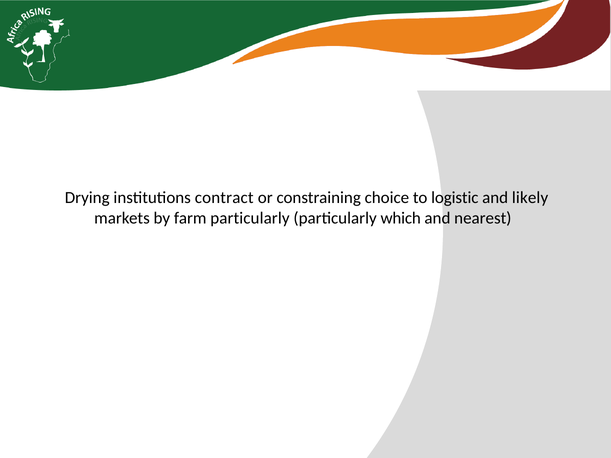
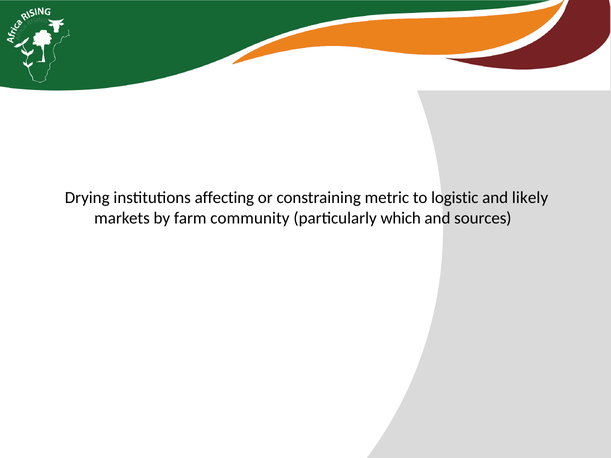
contract: contract -> affecting (224, 198)
choice: choice -> metric (387, 198)
farm particularly: particularly -> community (250, 218)
nearest: nearest -> sources (483, 218)
